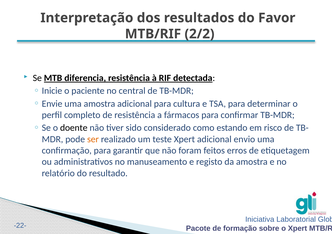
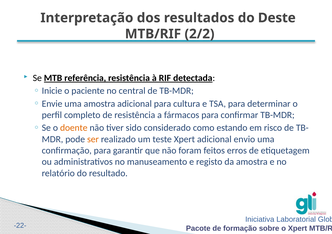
Favor: Favor -> Deste (277, 18)
diferencia: diferencia -> referência (85, 78)
doente colour: black -> orange (74, 128)
